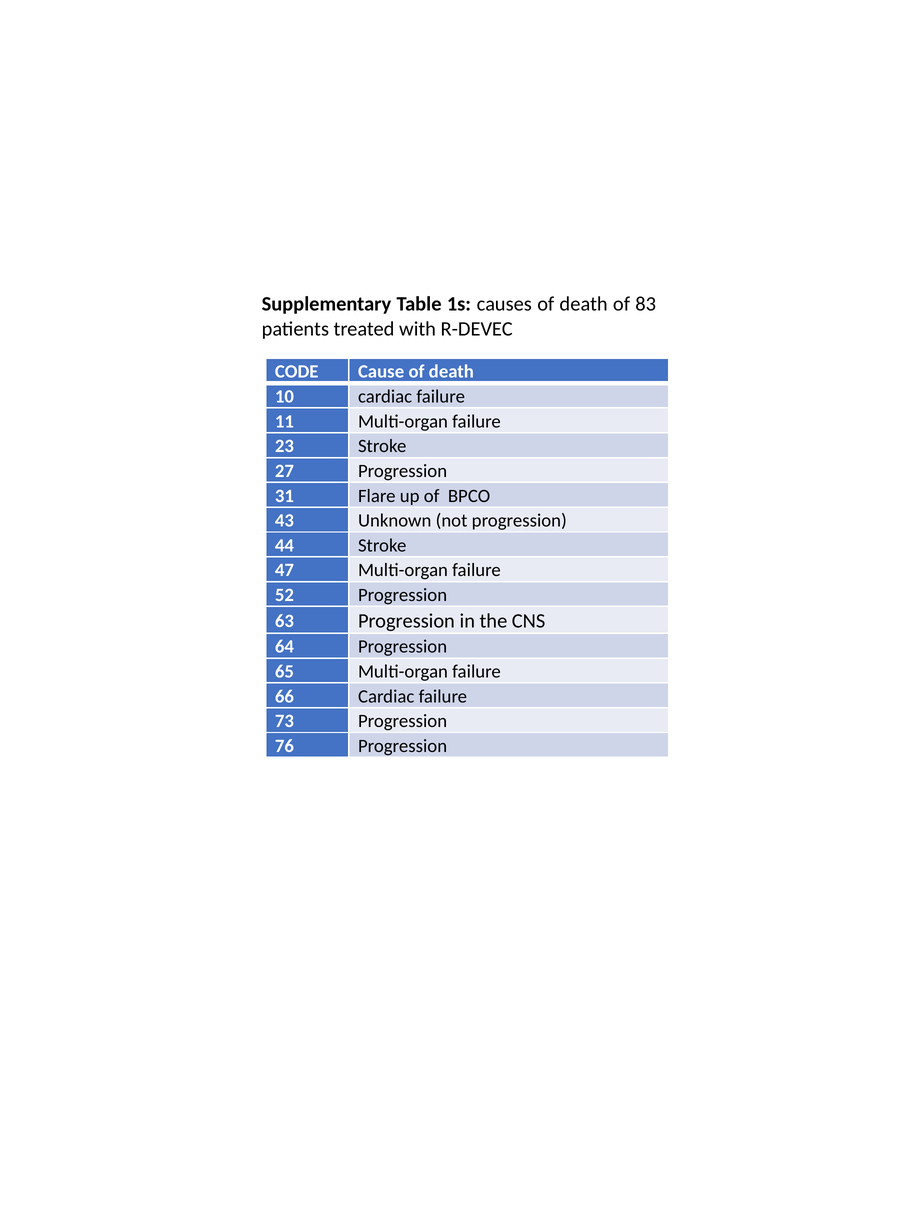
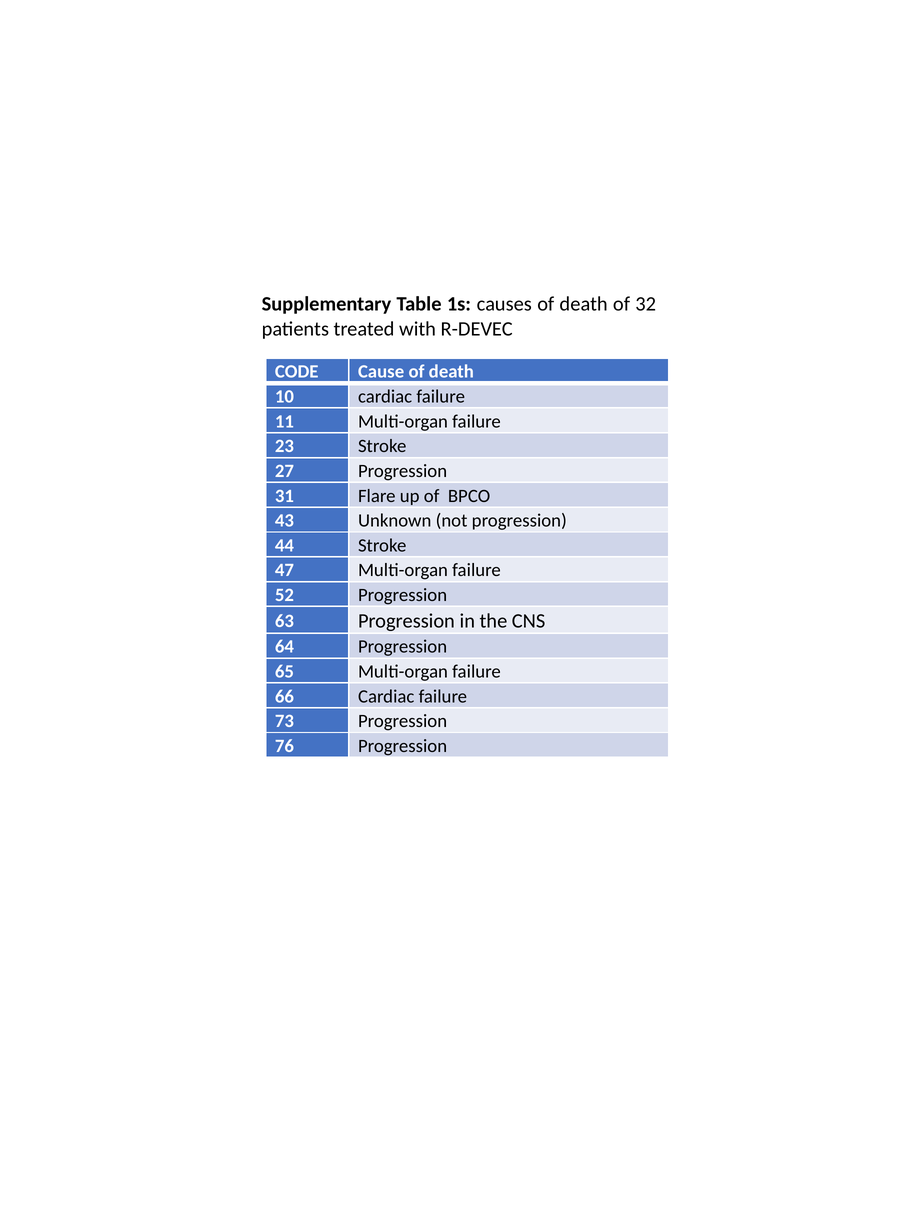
83: 83 -> 32 (646, 304)
